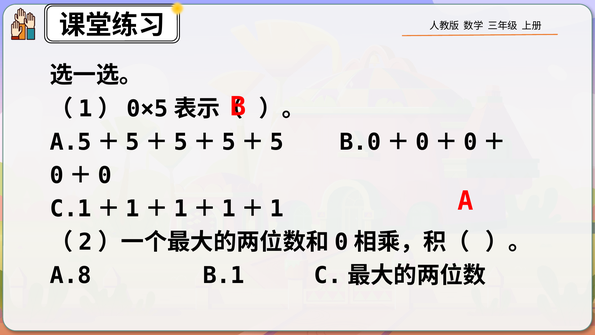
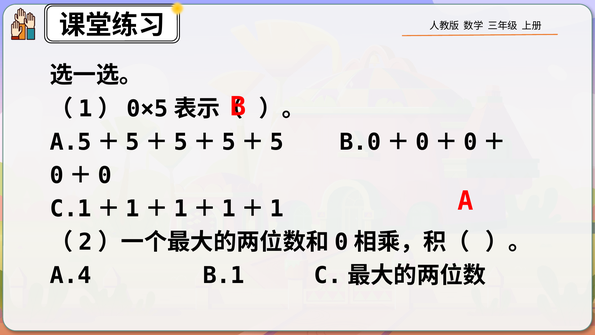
A.8: A.8 -> A.4 (71, 275)
